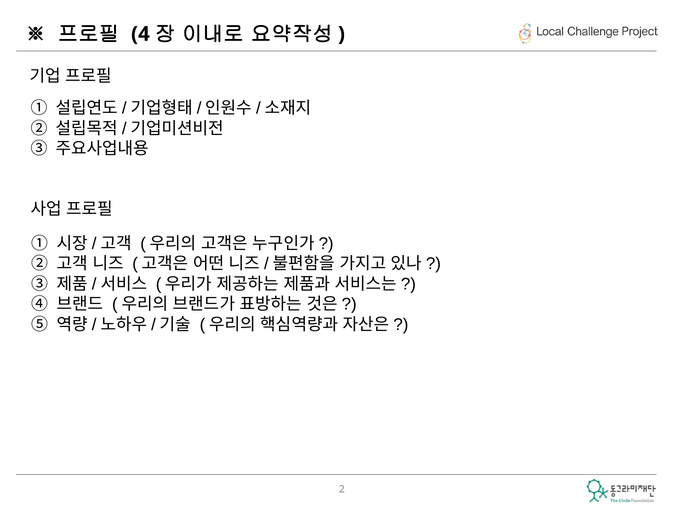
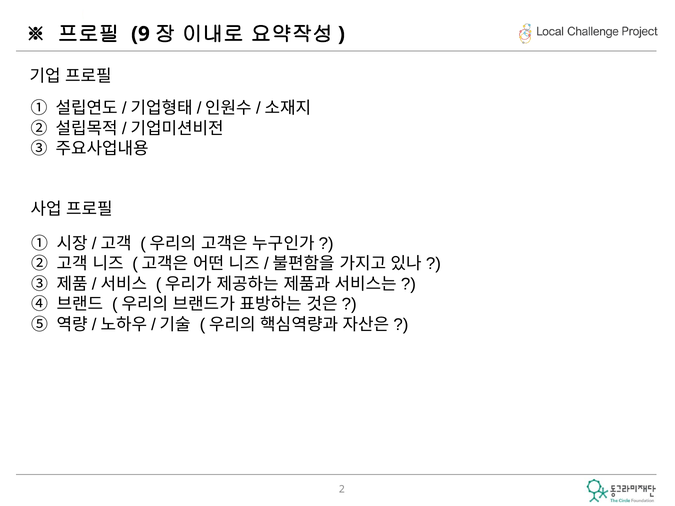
4: 4 -> 9 (140, 34)
